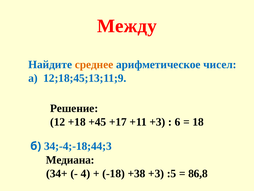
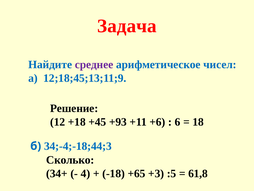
Между: Между -> Задача (127, 26)
среднее colour: orange -> purple (94, 64)
+17: +17 -> +93 (118, 122)
+11 +3: +3 -> +6 (157, 122)
Медиана: Медиана -> Сколько (70, 160)
+38: +38 -> +65 (136, 173)
86,8: 86,8 -> 61,8 (198, 173)
